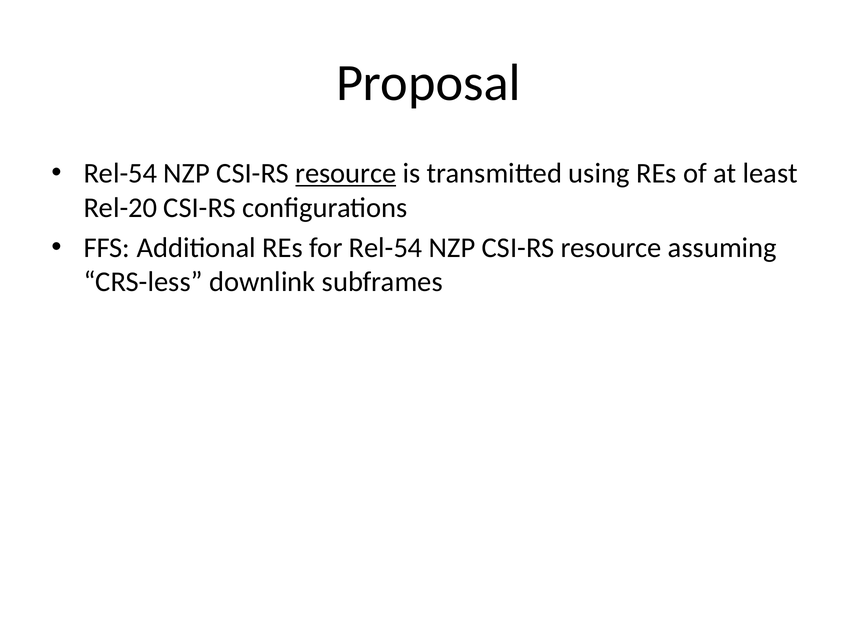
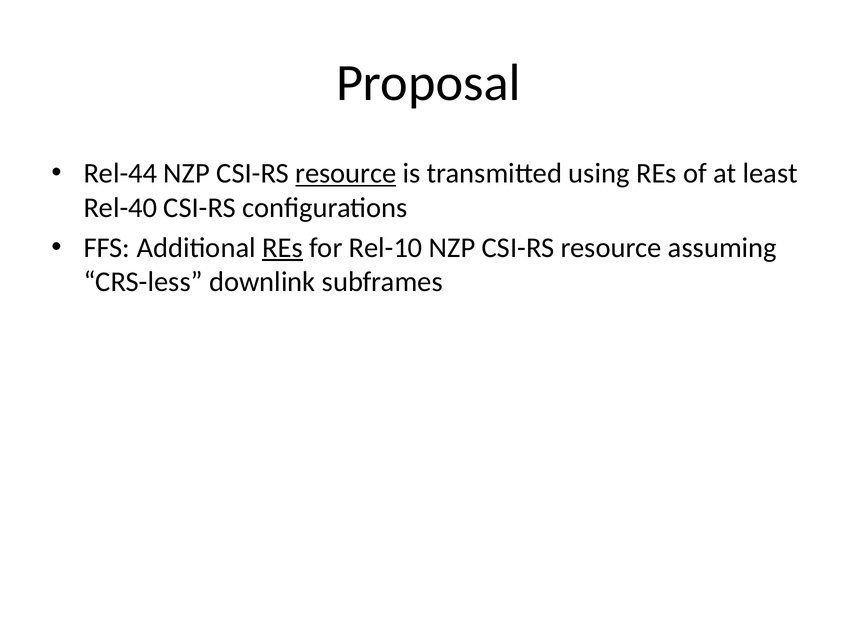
Rel-54: Rel-54 -> Rel-44 (120, 173)
Rel-20: Rel-20 -> Rel-40 (120, 208)
REs underline: none -> present (283, 248)
for Rel-54: Rel-54 -> Rel-10 (386, 248)
